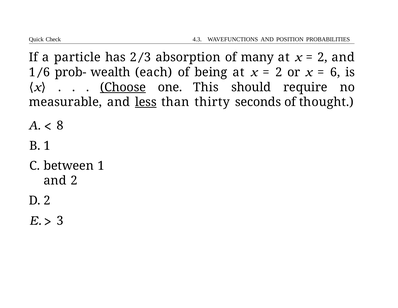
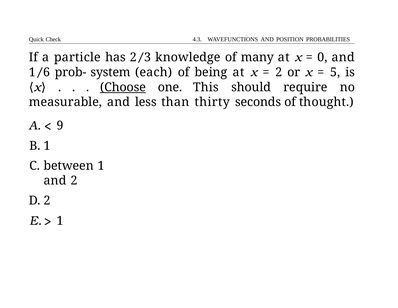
absorption: absorption -> knowledge (188, 57)
2: 2 -> 0 (322, 57)
wealth: wealth -> system (111, 72)
6: 6 -> 5 (335, 72)
less underline: present -> none (146, 102)
8: 8 -> 9 (60, 125)
3: 3 -> 1 (60, 220)
